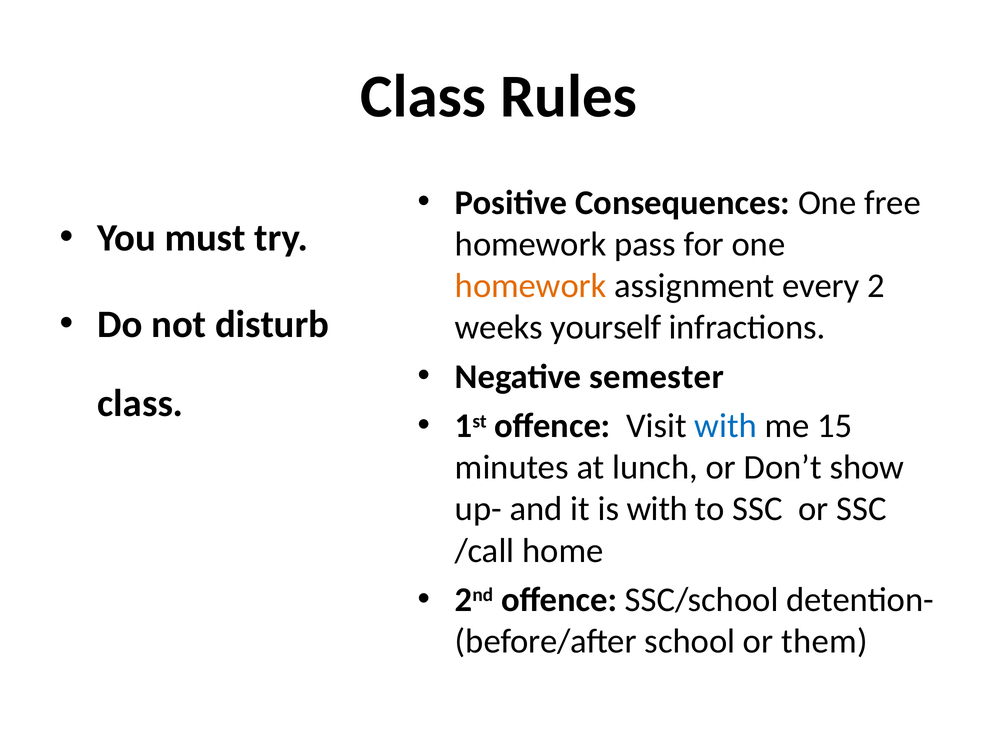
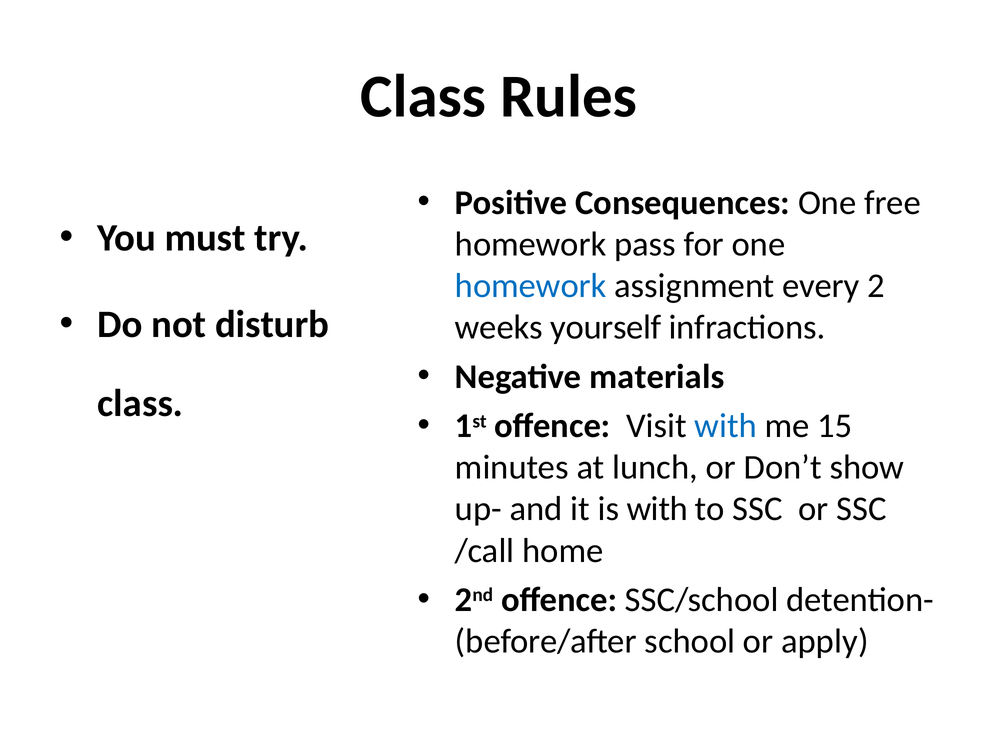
homework colour: orange -> blue (531, 286)
semester: semester -> materials (657, 377)
them: them -> apply (825, 642)
